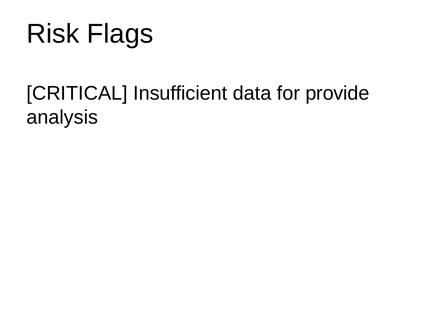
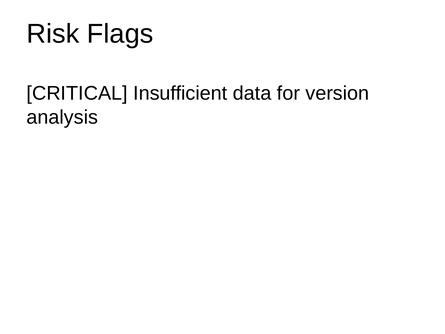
provide: provide -> version (337, 93)
